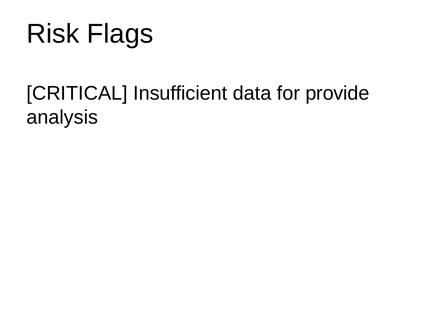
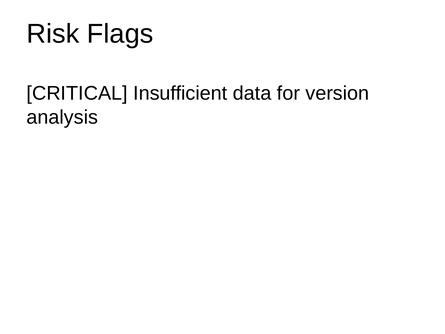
provide: provide -> version (337, 93)
